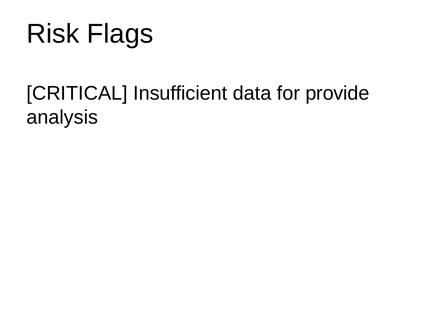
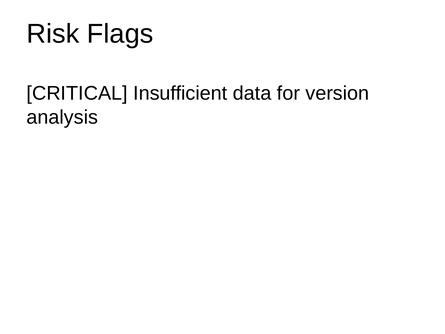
provide: provide -> version (337, 93)
